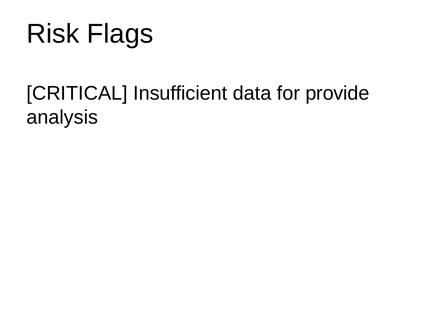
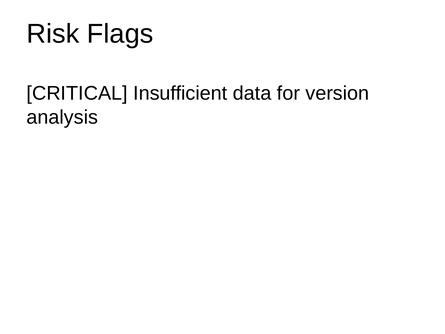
provide: provide -> version (337, 93)
